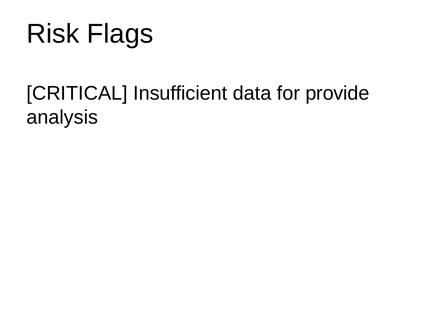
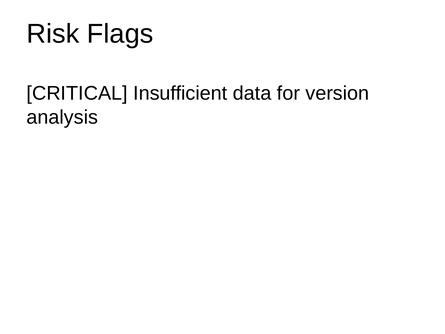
provide: provide -> version (337, 93)
